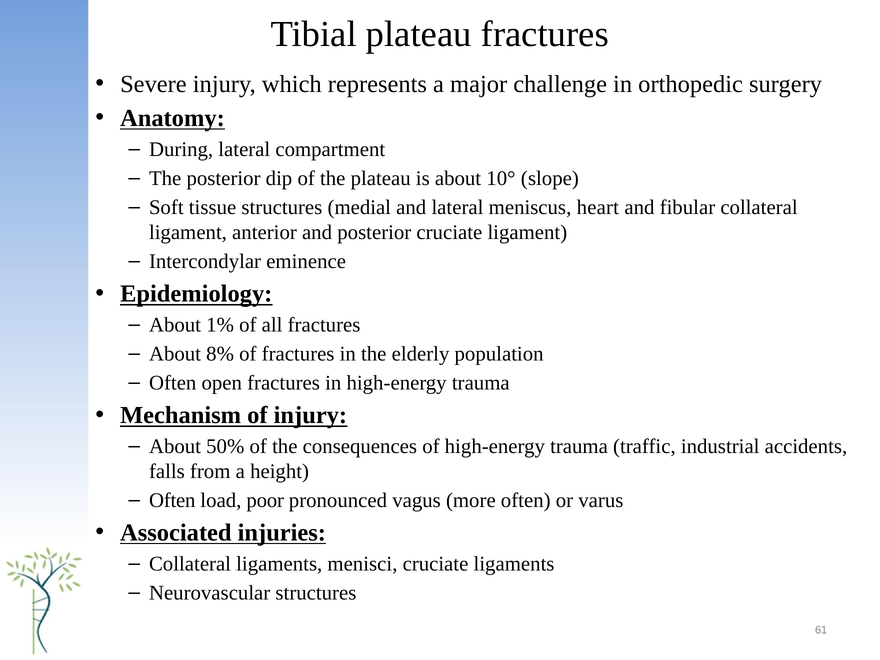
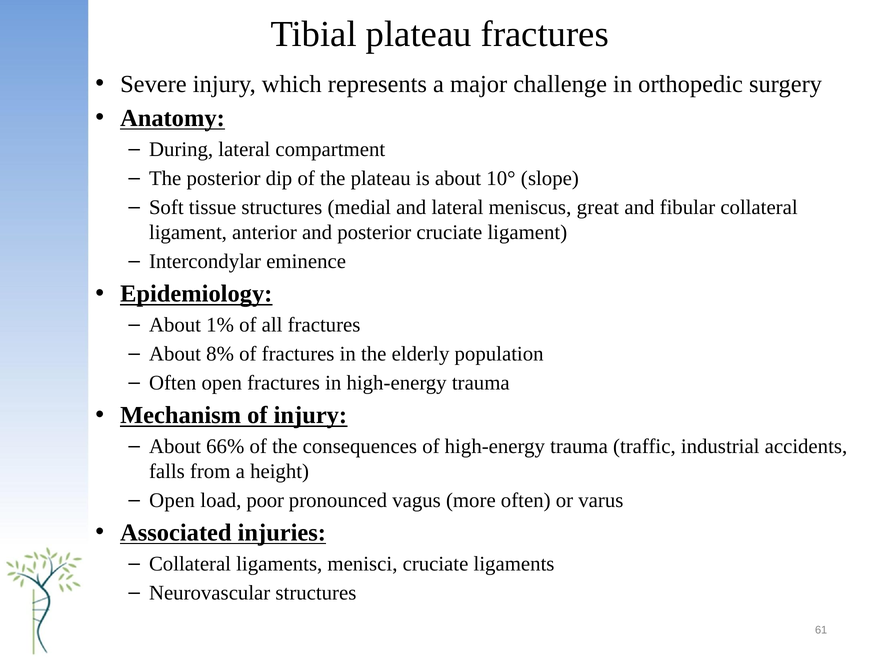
heart: heart -> great (598, 208)
50%: 50% -> 66% (225, 446)
Often: Often -> Open (172, 500)
